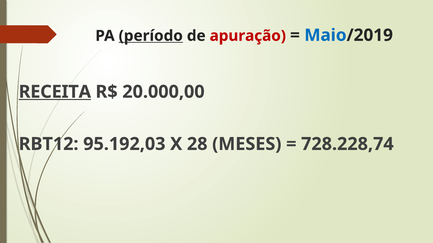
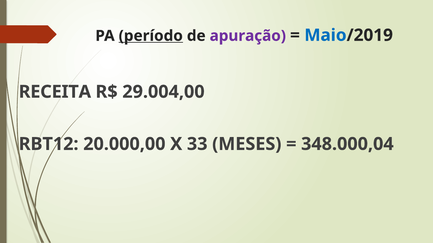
apuração colour: red -> purple (248, 36)
RECEITA underline: present -> none (55, 92)
20.000,00: 20.000,00 -> 29.004,00 (163, 92)
95.192,03: 95.192,03 -> 20.000,00 (124, 144)
28: 28 -> 33 (197, 144)
728.228,74: 728.228,74 -> 348.000,04 (347, 144)
